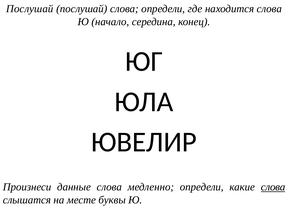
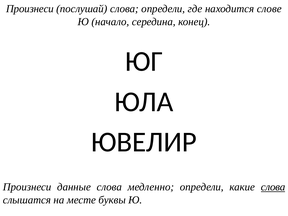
Послушай: Послушай -> Произнеси (30, 9)
находится слова: слова -> слове (269, 9)
